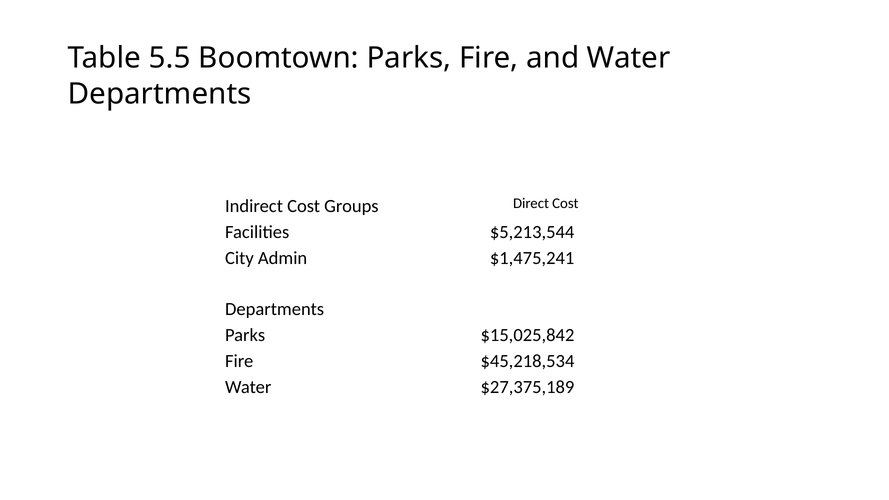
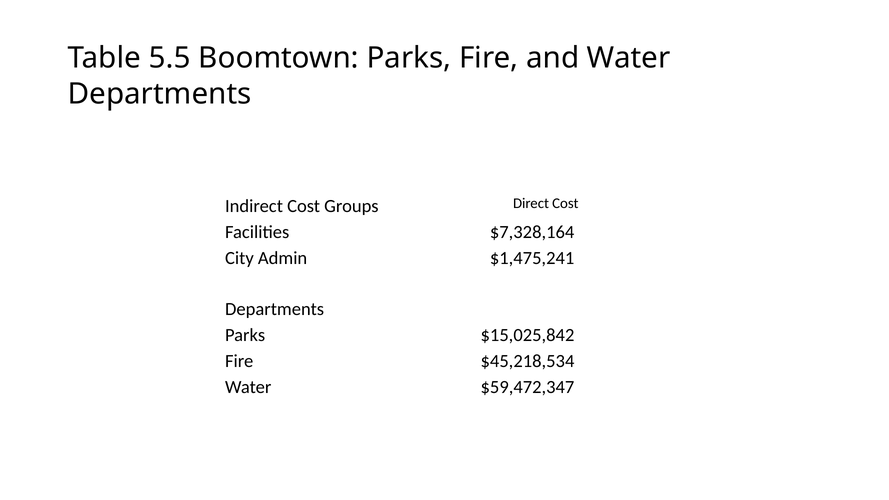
$5,213,544: $5,213,544 -> $7,328,164 (532, 232)
$27,375,189: $27,375,189 -> $59,472,347 (527, 387)
